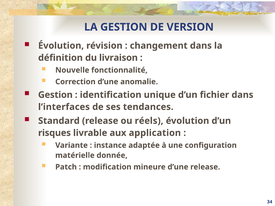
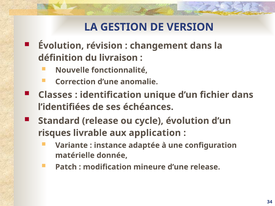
Gestion: Gestion -> Classes (55, 95)
l’interfaces: l’interfaces -> l’identifiées (64, 107)
tendances: tendances -> échéances (148, 107)
réels: réels -> cycle (149, 121)
